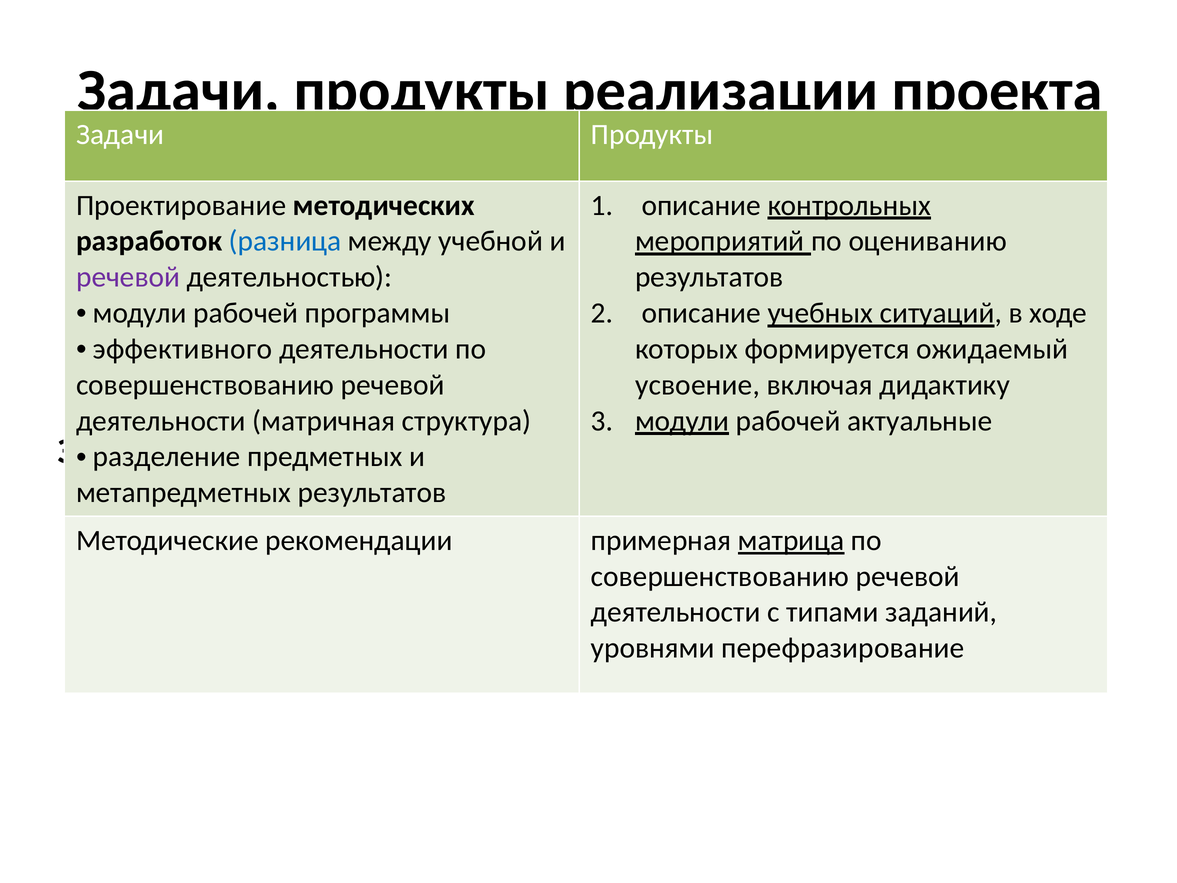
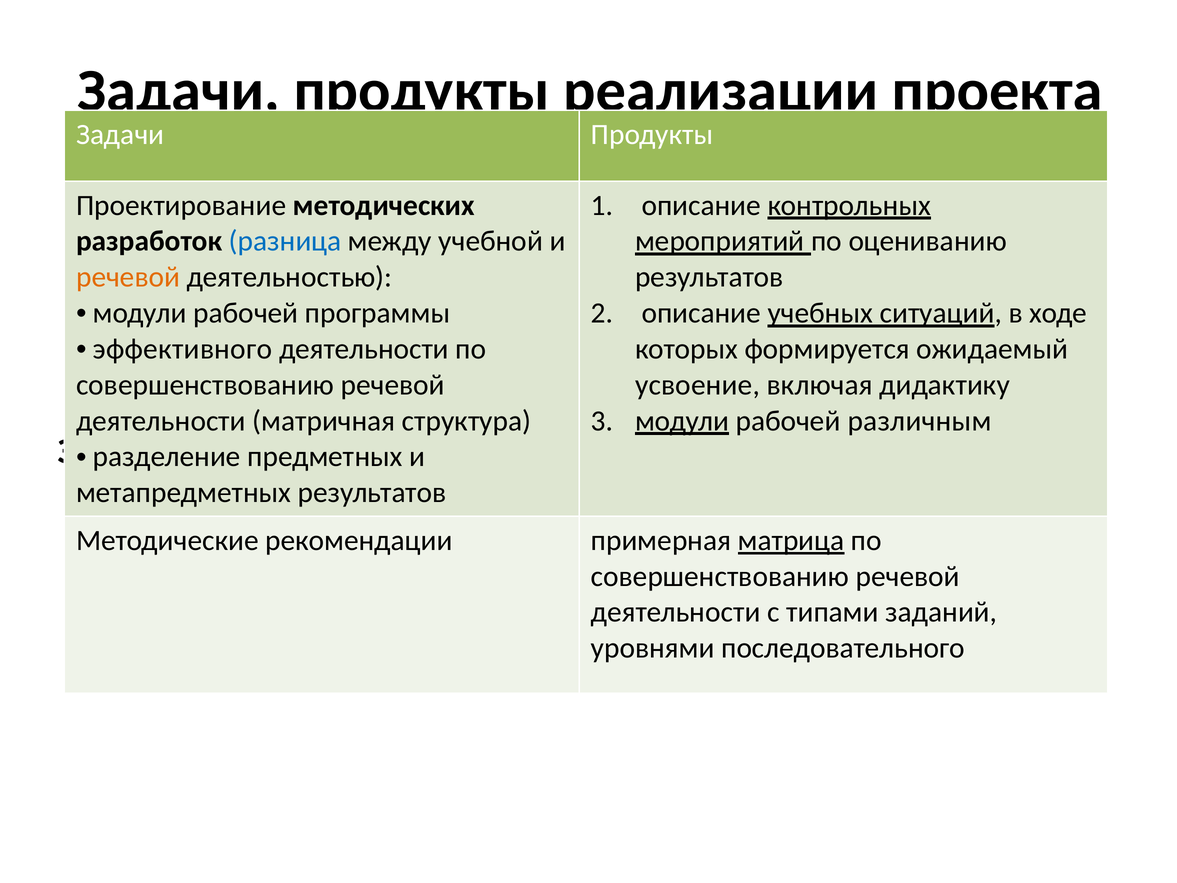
речевой colour: purple -> orange (128, 277)
актуальные: актуальные -> различным (920, 421)
перефразирование: перефразирование -> последовательного (843, 648)
